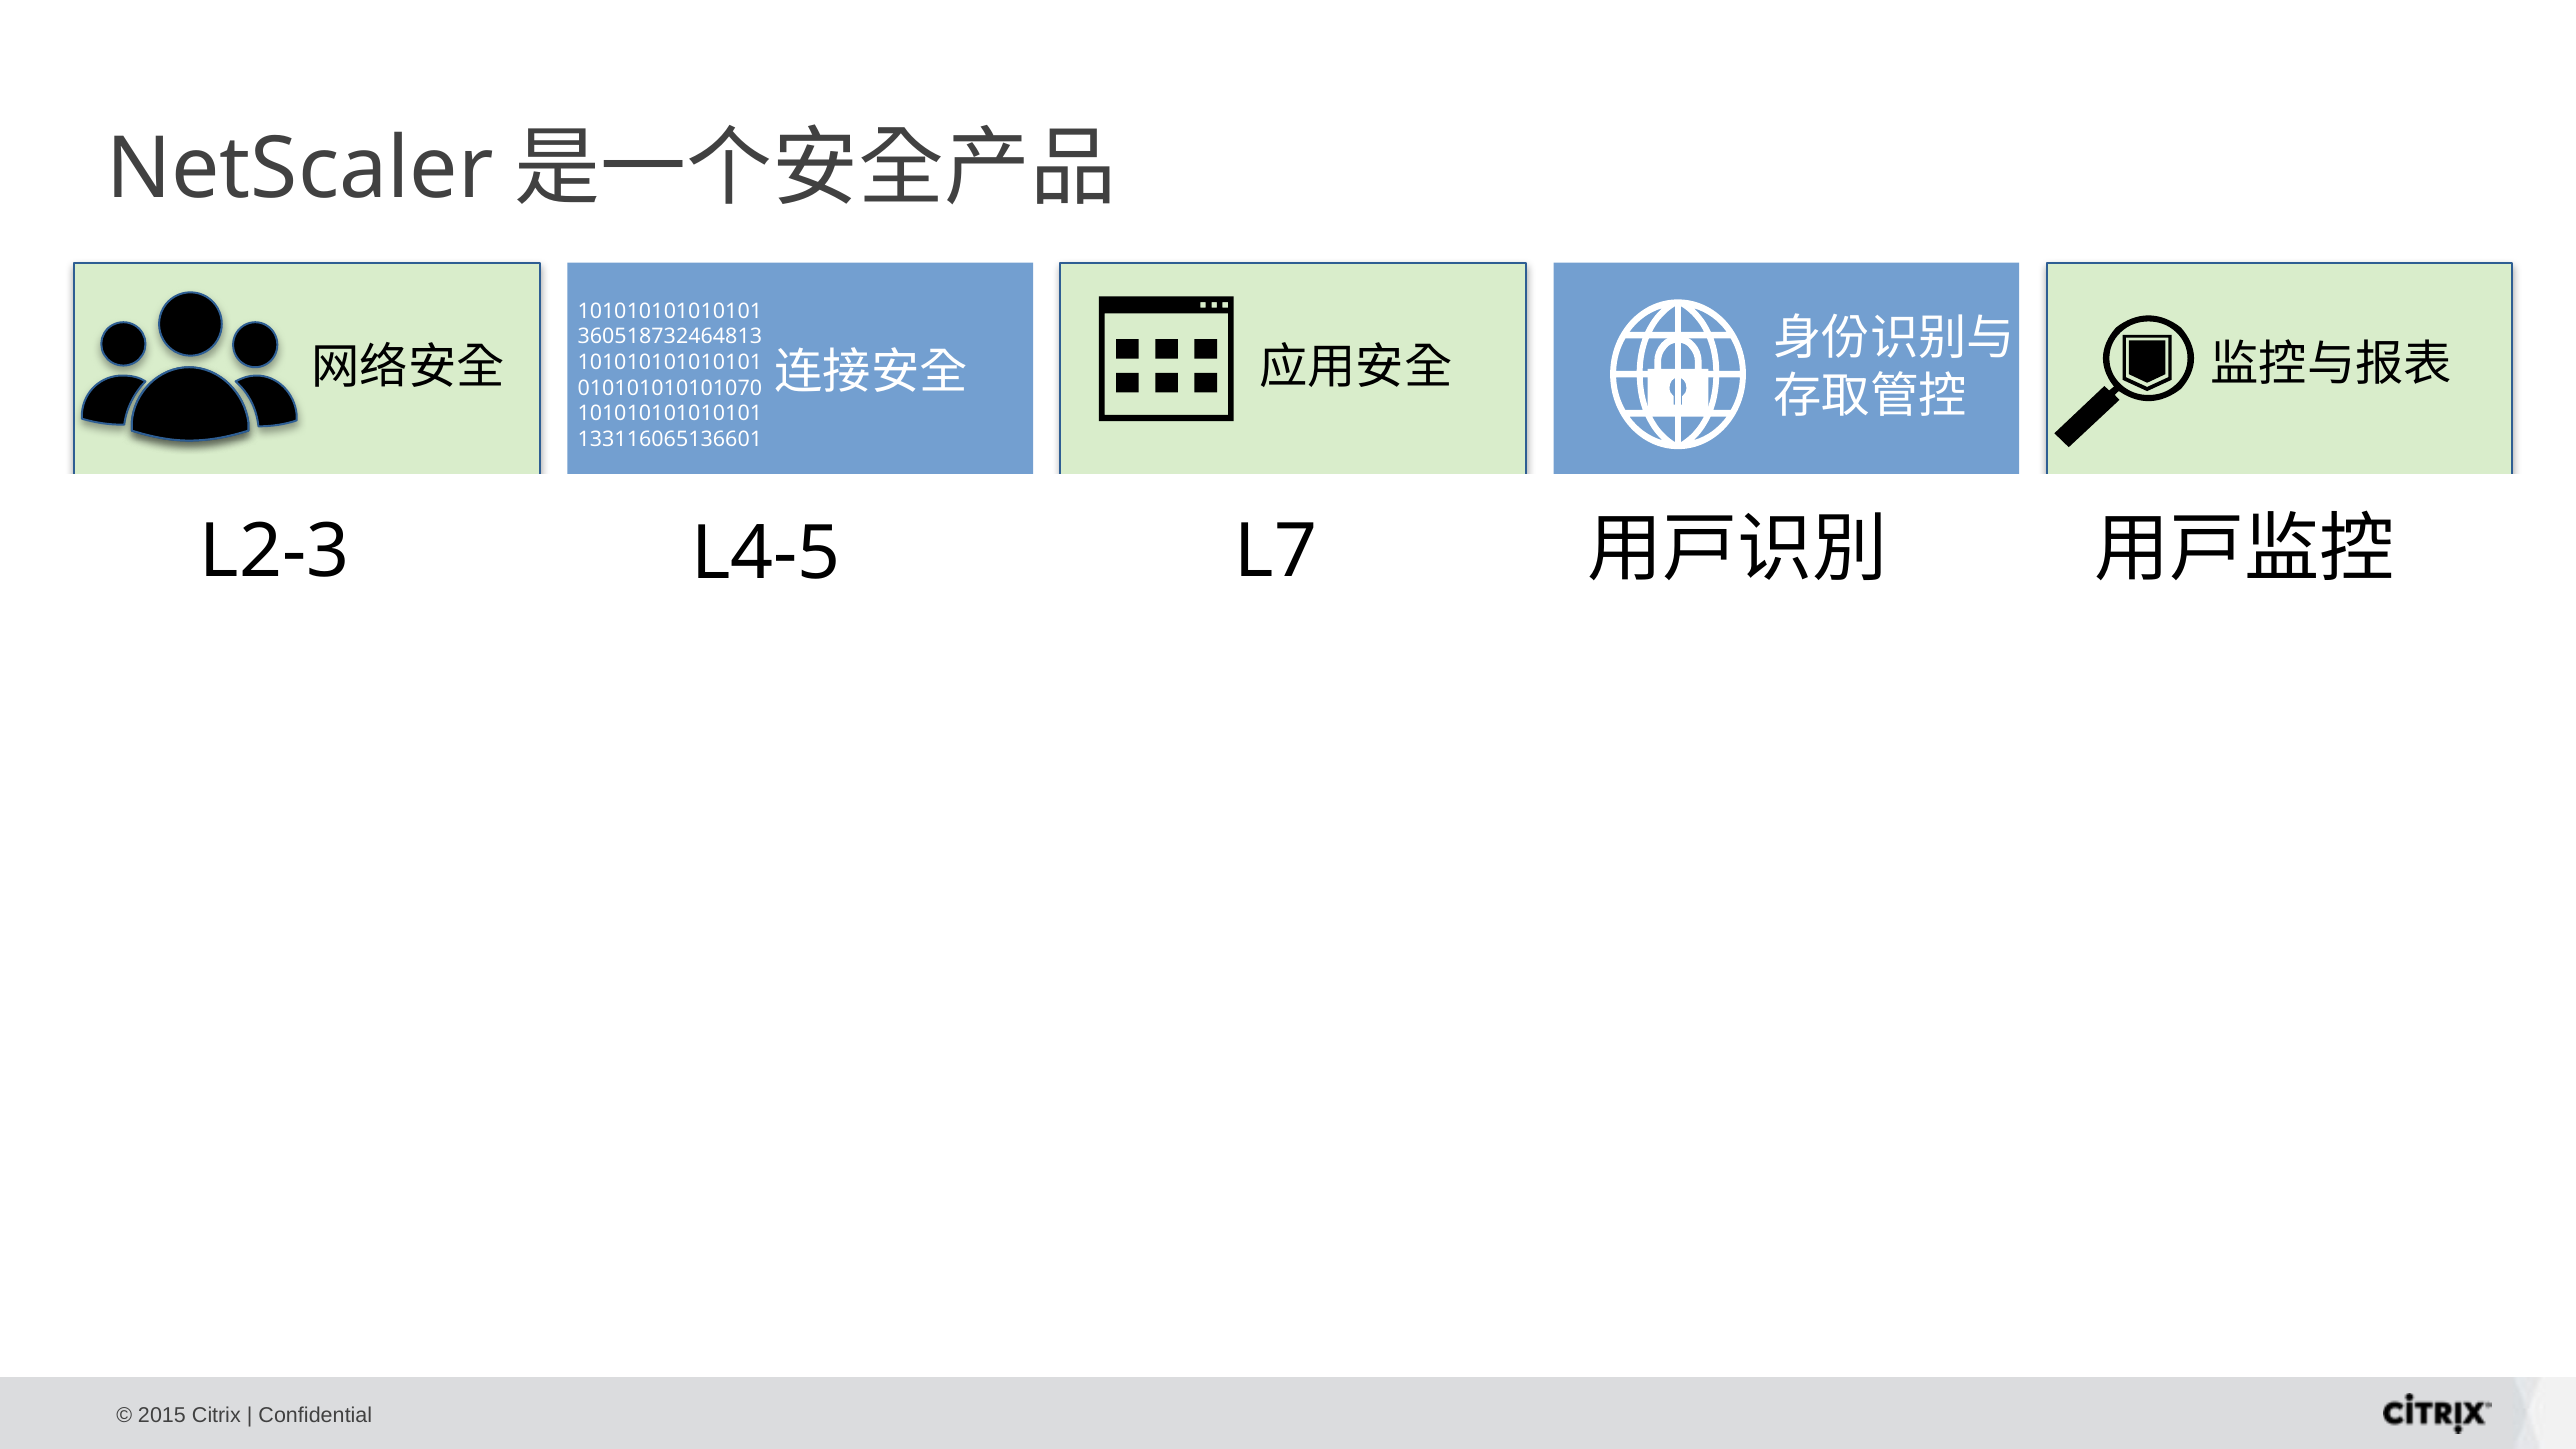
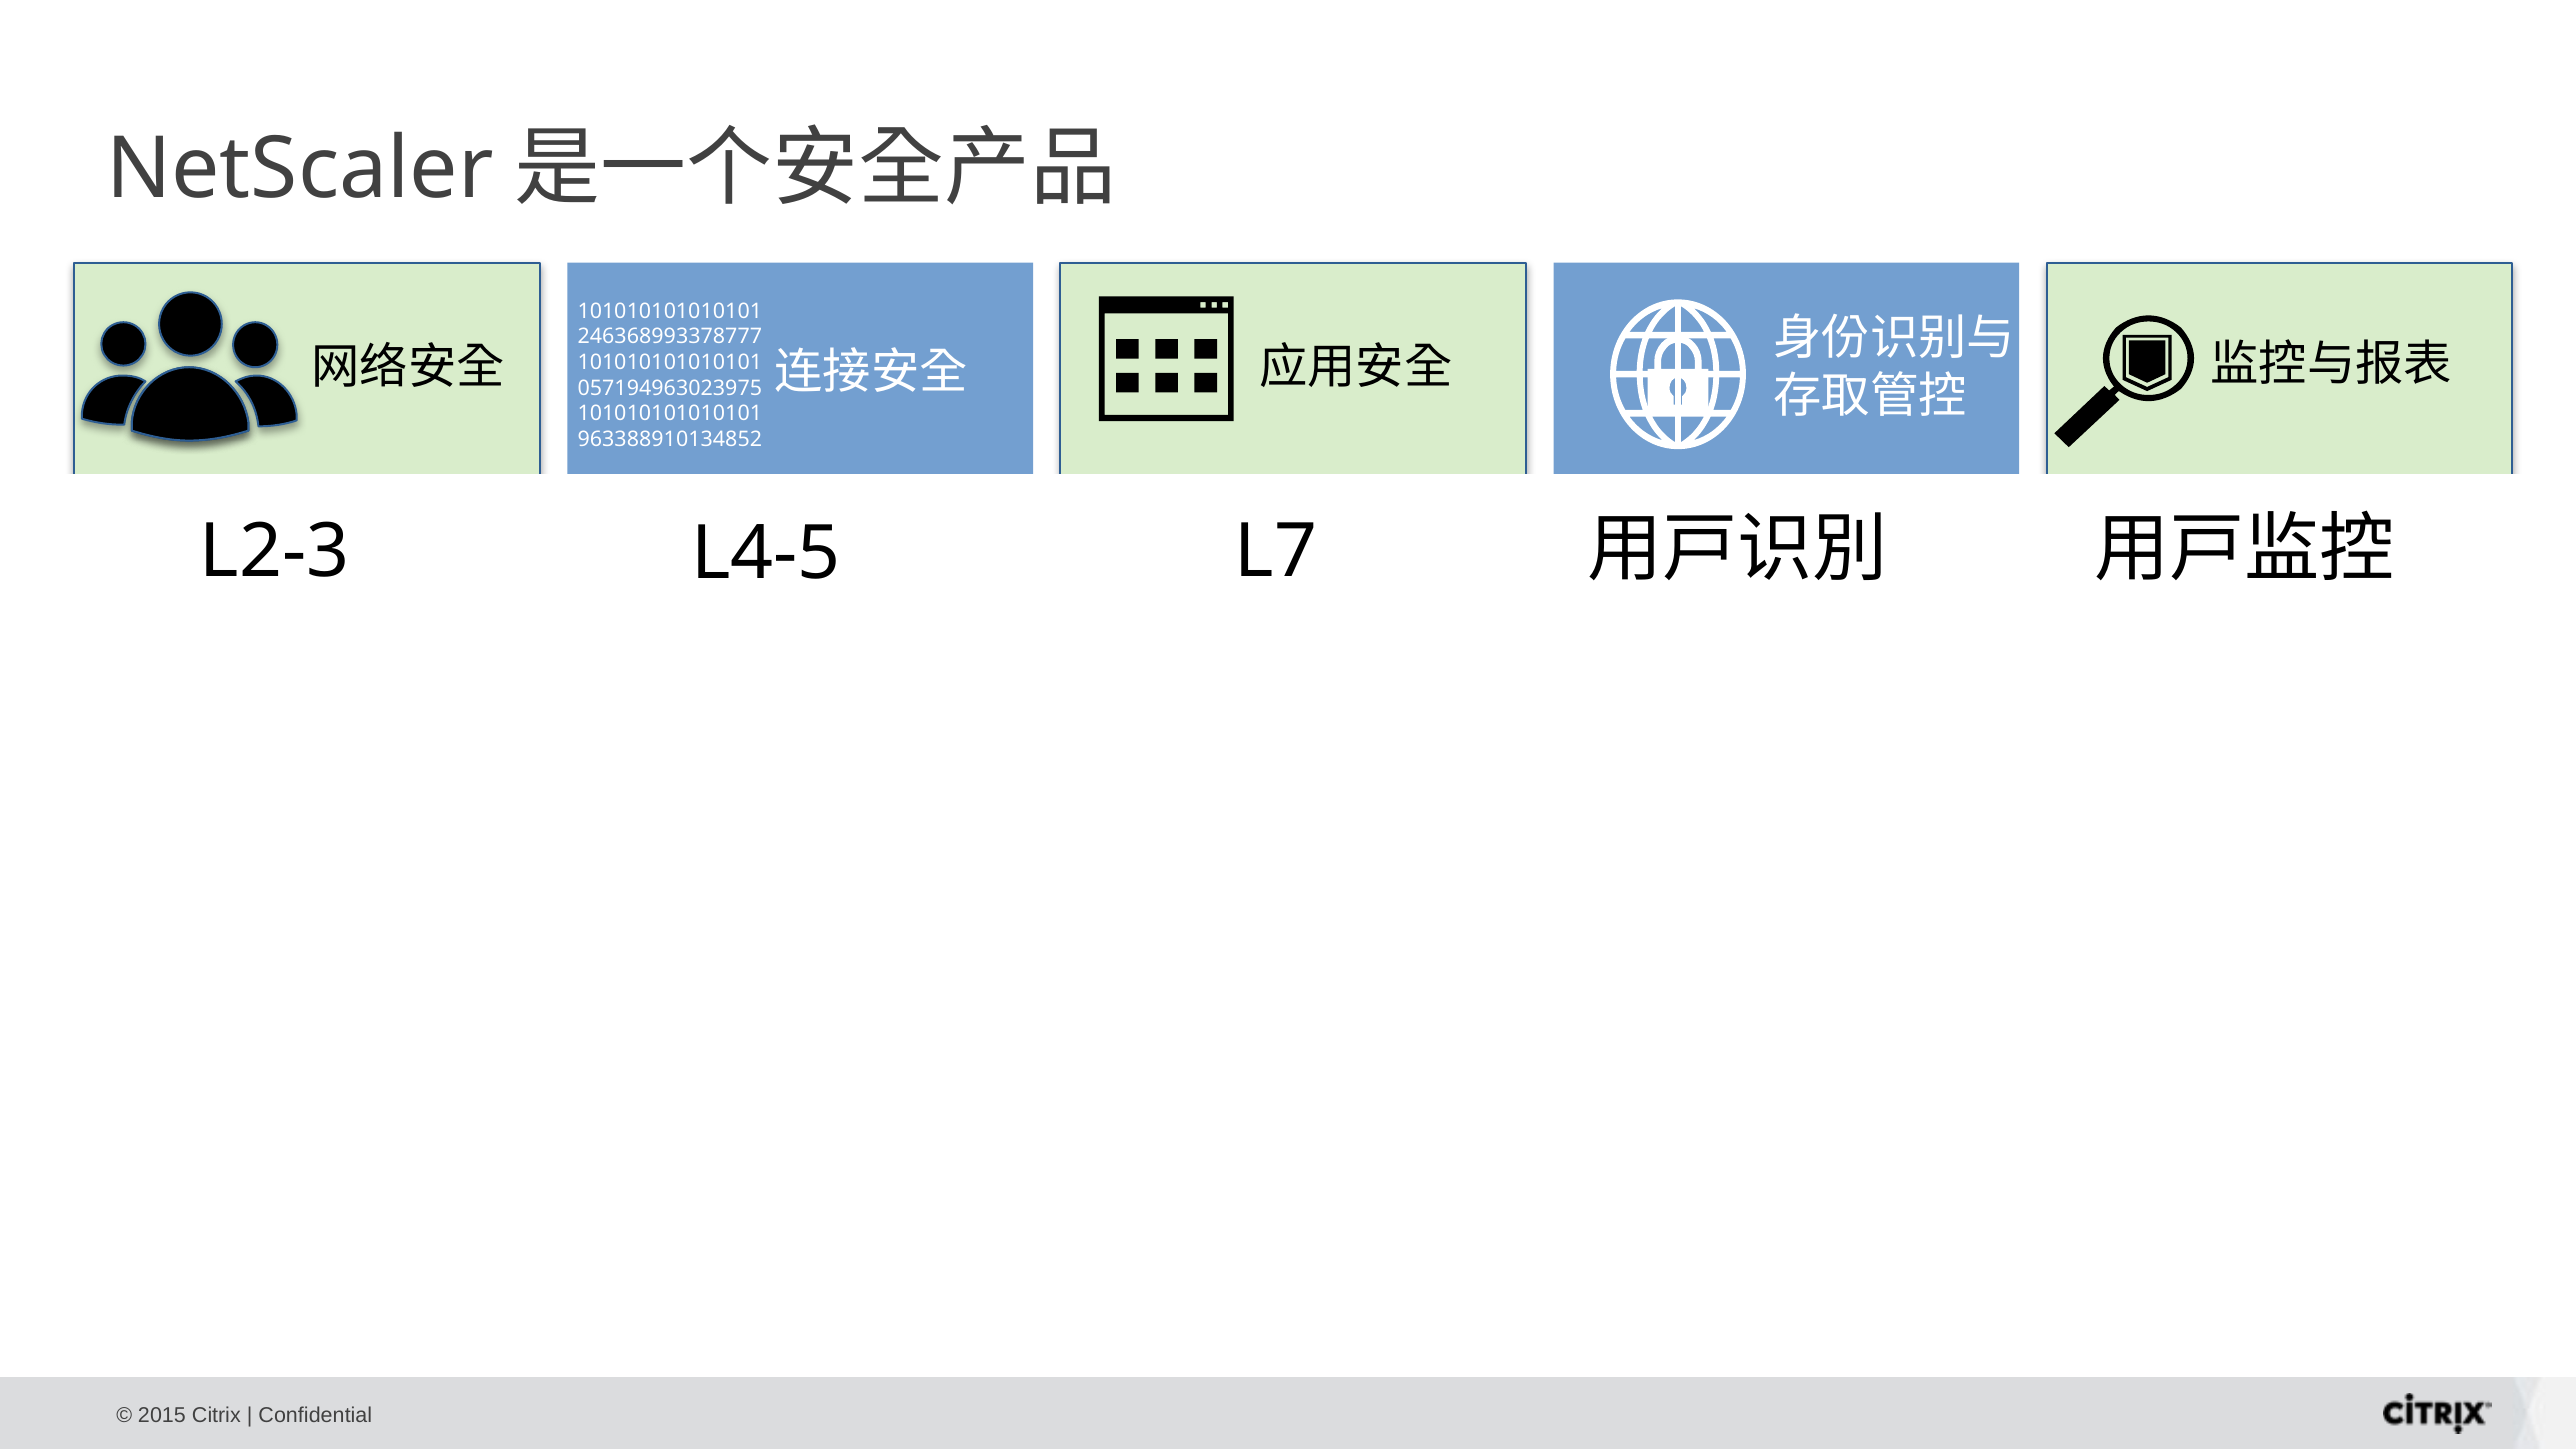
360518732464813: 360518732464813 -> 246368993378777 (670, 337)
010101010101070: 010101010101070 -> 057194963023975 (670, 388)
133116065136601: 133116065136601 -> 963388910134852 (670, 440)
